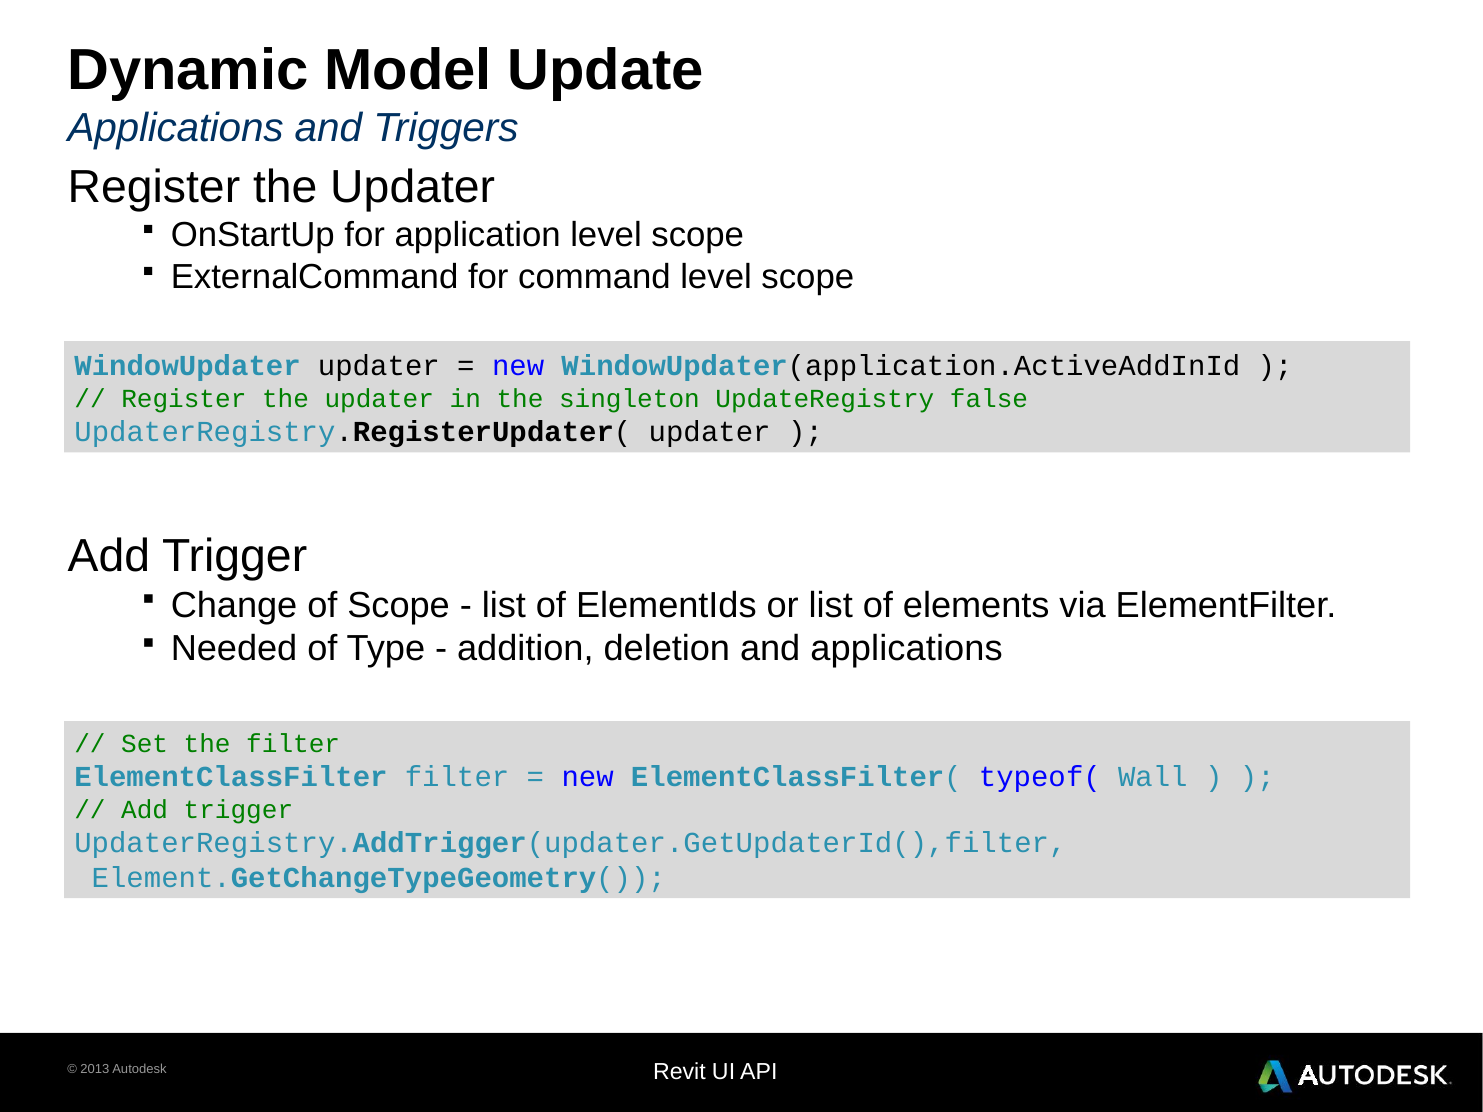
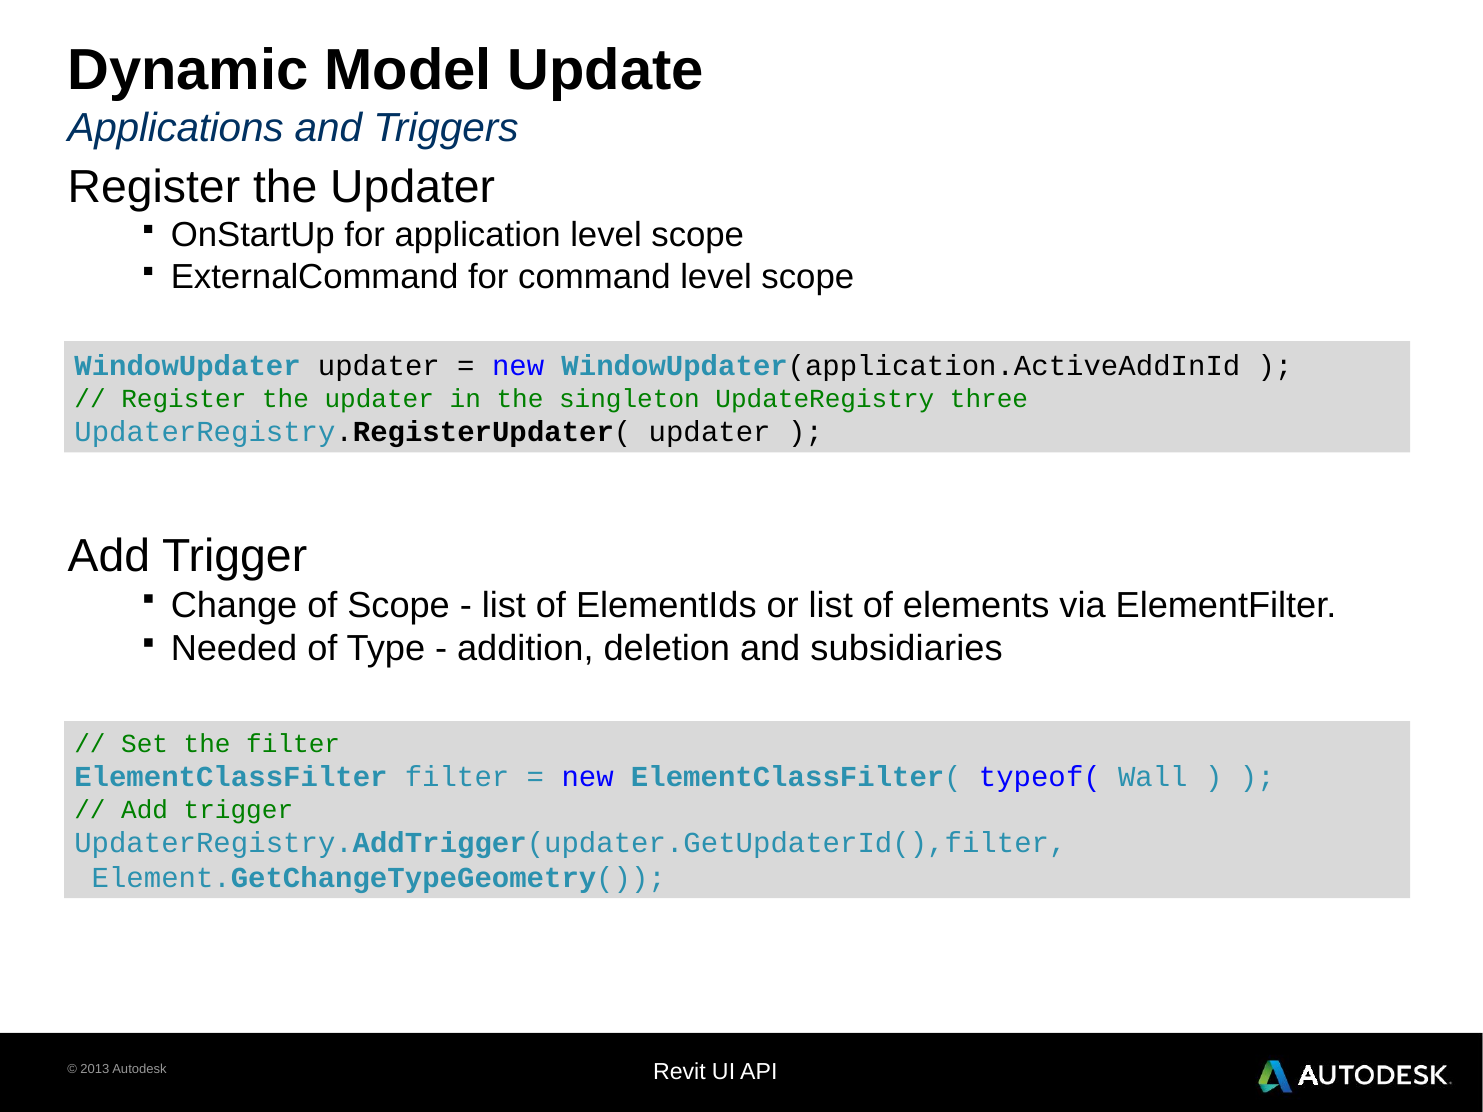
false: false -> three (989, 399)
and applications: applications -> subsidiaries (907, 649)
